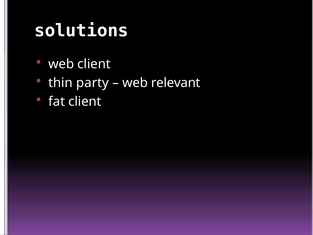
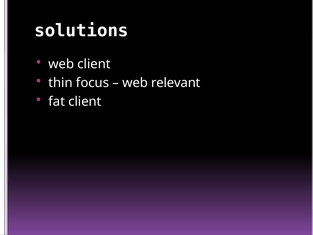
party: party -> focus (93, 83)
